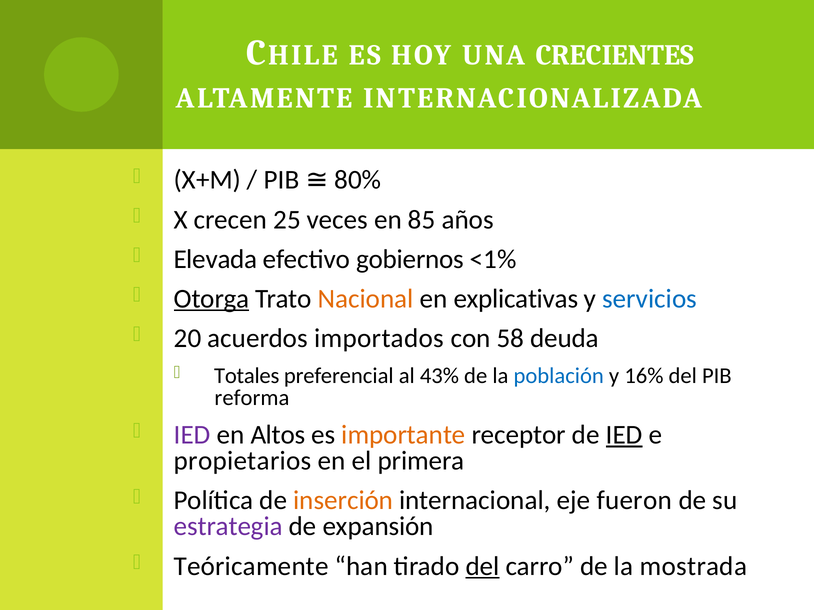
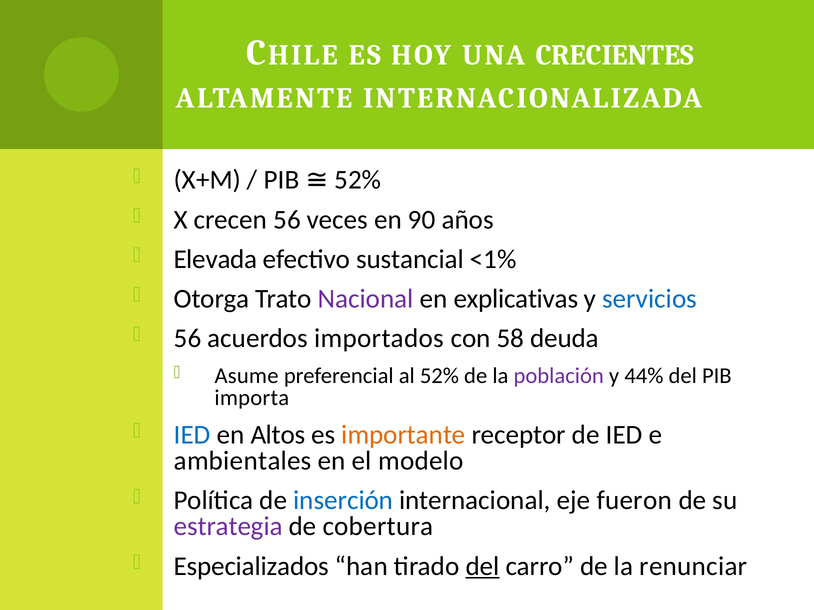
PIB 80%: 80% -> 52% (358, 180)
crecen 25: 25 -> 56 (287, 220)
85: 85 -> 90 (422, 220)
gobiernos: gobiernos -> sustancial (410, 259)
Otorga underline: present -> none (212, 299)
Nacional colour: orange -> purple (366, 299)
20: 20 -> 56 (188, 339)
Totales: Totales -> Asume (247, 376)
al 43%: 43% -> 52% (439, 376)
población colour: blue -> purple (559, 376)
16%: 16% -> 44% (644, 376)
reforma: reforma -> importa (252, 398)
IED colour: purple -> blue (192, 435)
IED underline: present -> none (624, 435)
propietarios: propietarios -> ambientales (243, 461)
primera: primera -> modelo (421, 461)
inserción colour: orange -> blue (343, 501)
expansión: expansión -> cobertura (378, 527)
Teóricamente: Teóricamente -> Especializados (251, 567)
mostrada: mostrada -> renunciar (693, 567)
